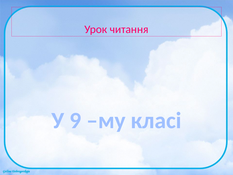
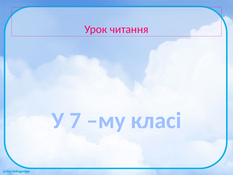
9: 9 -> 7 (75, 120)
